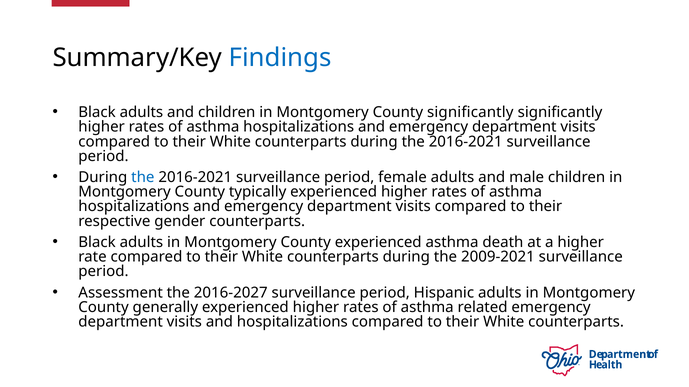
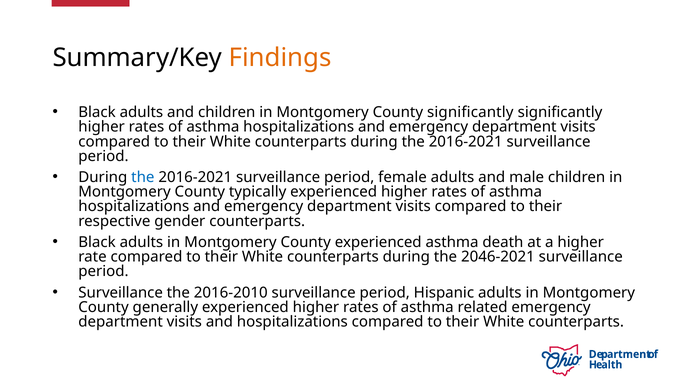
Findings colour: blue -> orange (280, 58)
2009-2021: 2009-2021 -> 2046-2021 (498, 257)
Assessment: Assessment -> Surveillance (121, 293)
2016-2027: 2016-2027 -> 2016-2010 (231, 293)
